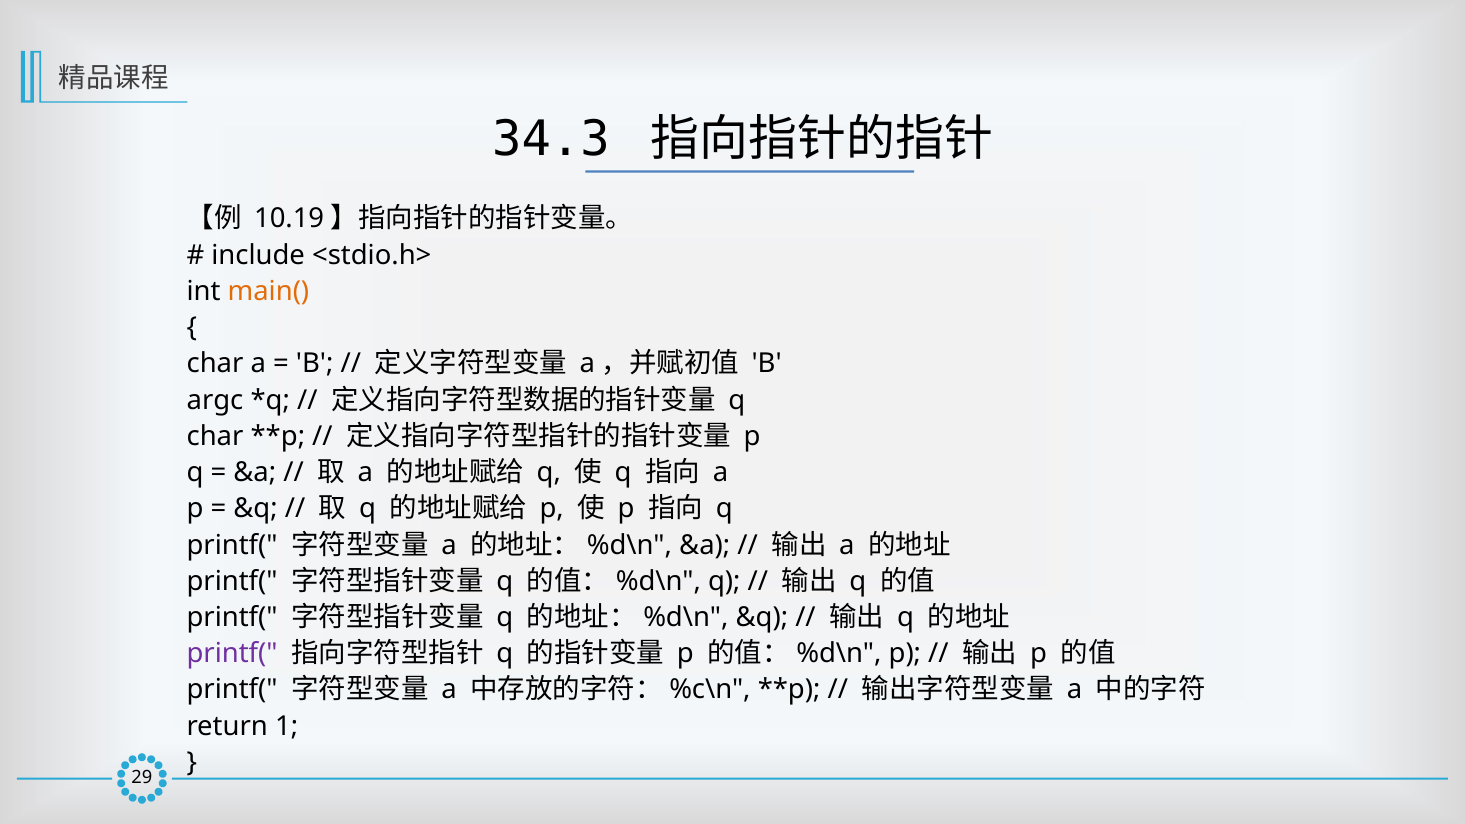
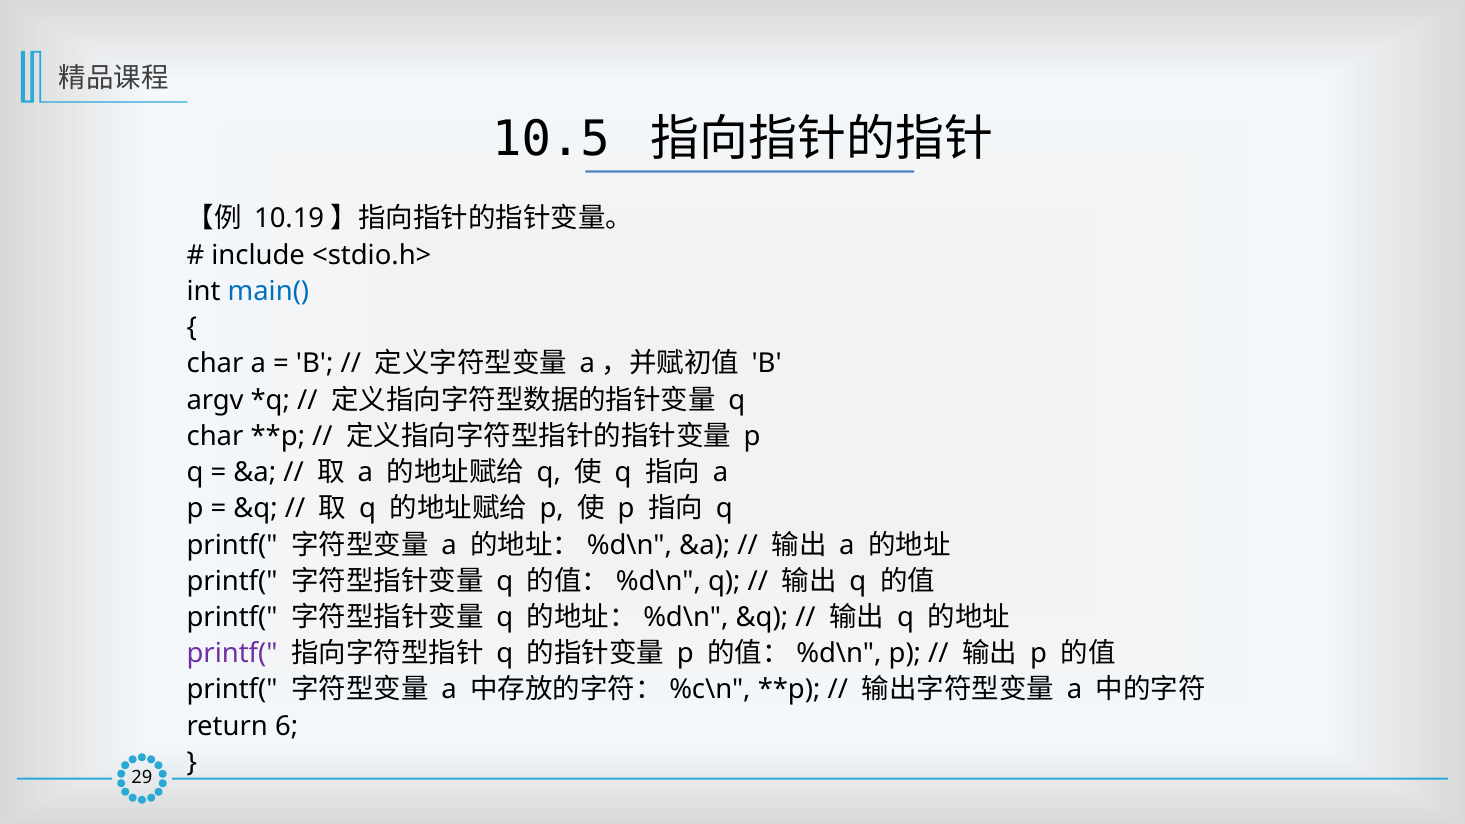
34.3: 34.3 -> 10.5 (551, 139)
main( colour: orange -> blue (268, 291)
argc: argc -> argv (215, 400)
1: 1 -> 6 (287, 726)
